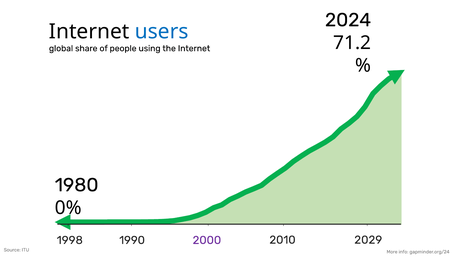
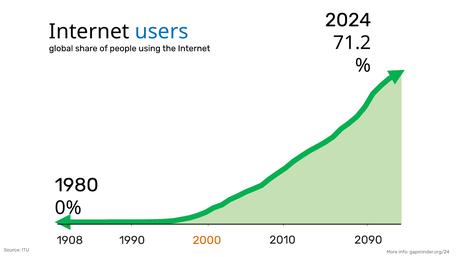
1998: 1998 -> 1908 (70, 241)
2000 colour: purple -> orange (207, 241)
2029: 2029 -> 2090 (368, 240)
